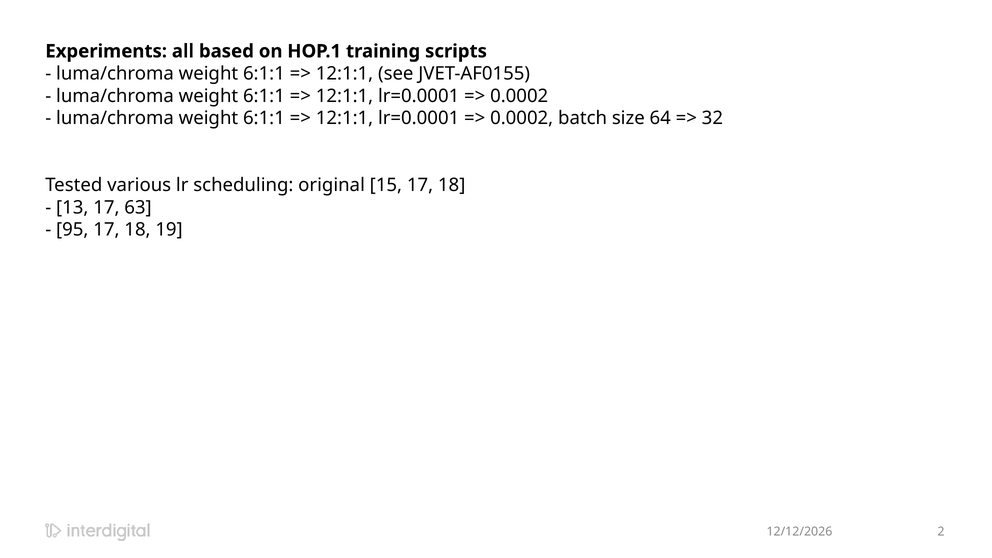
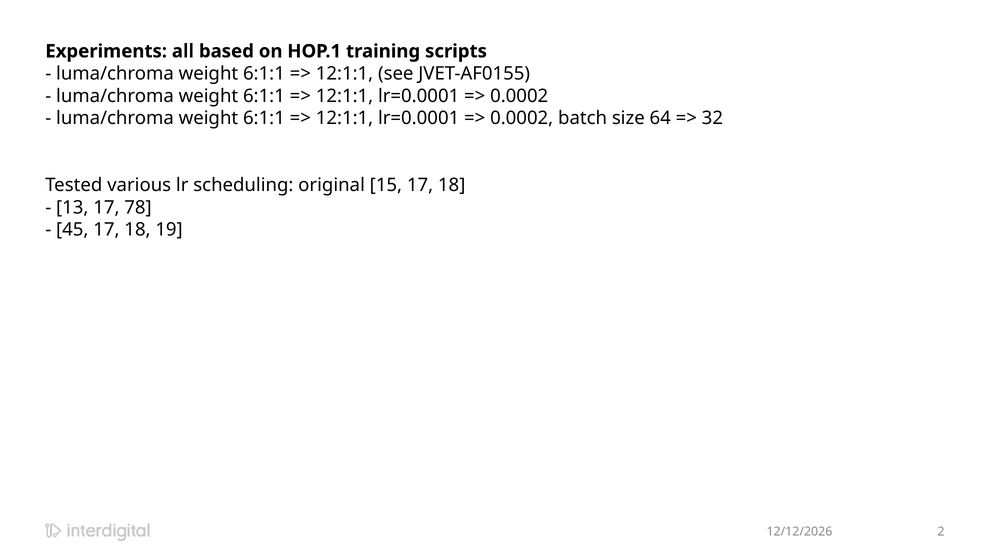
63: 63 -> 78 (138, 207)
95: 95 -> 45 (72, 230)
